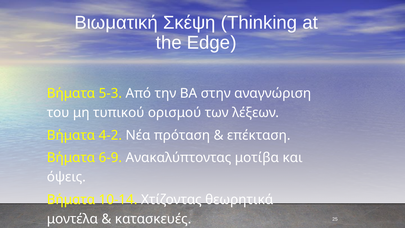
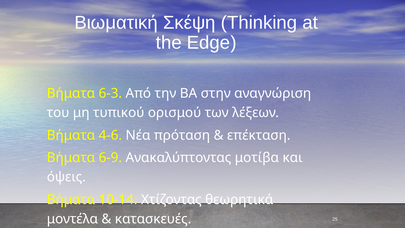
5-3: 5-3 -> 6-3 (110, 93)
4-2: 4-2 -> 4-6 (110, 135)
